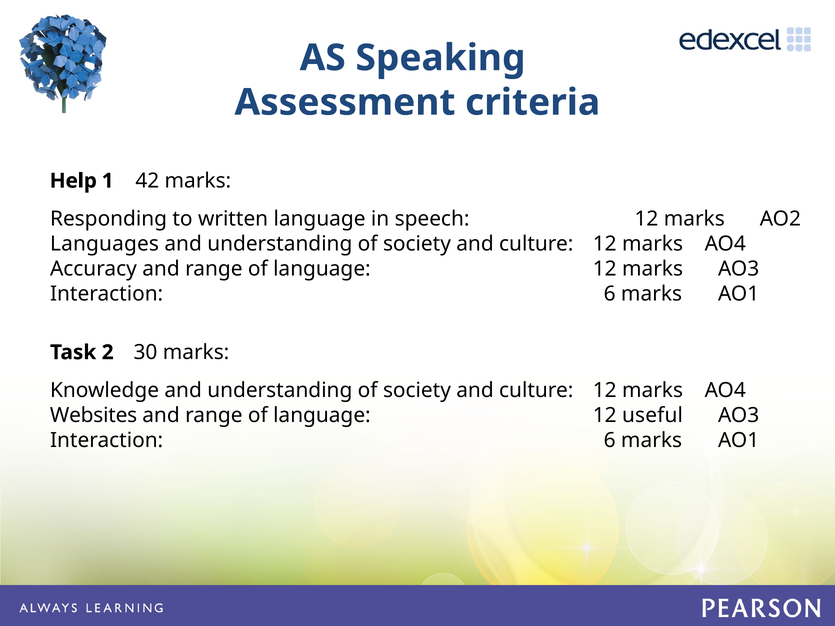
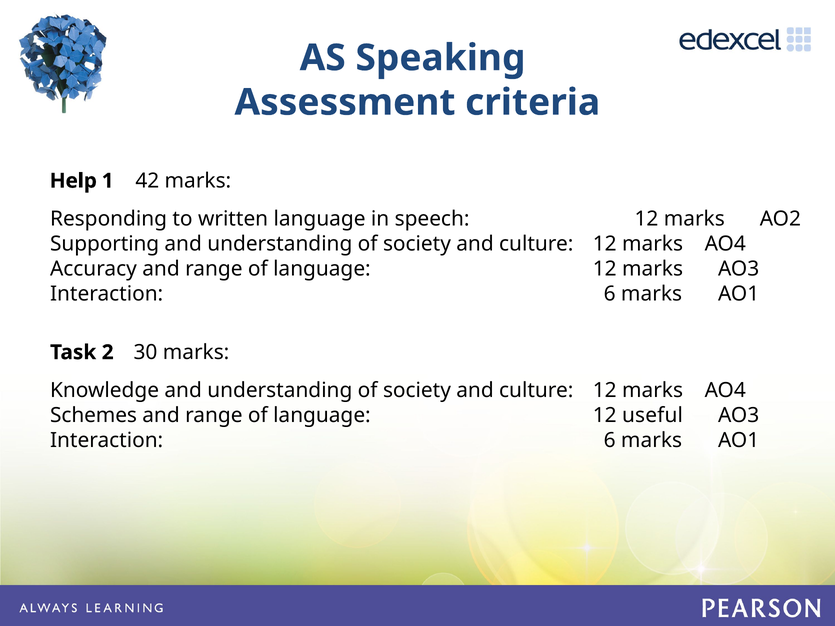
Languages: Languages -> Supporting (105, 244)
Websites: Websites -> Schemes (94, 416)
